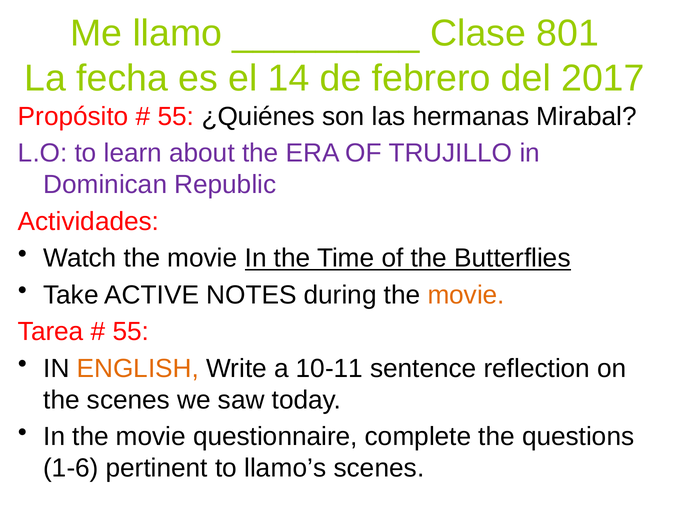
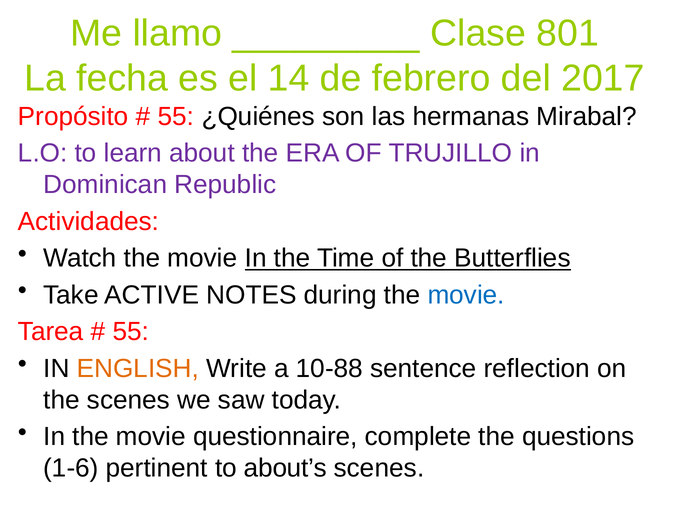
movie colour: orange -> blue (466, 295)
10-11: 10-11 -> 10-88 (329, 369)
llamo’s: llamo’s -> about’s (285, 469)
